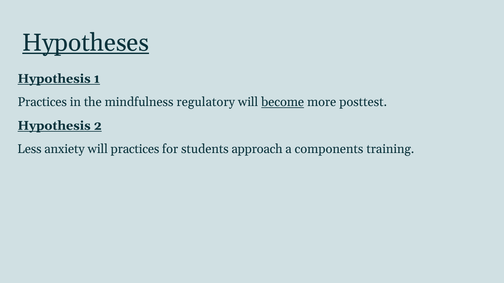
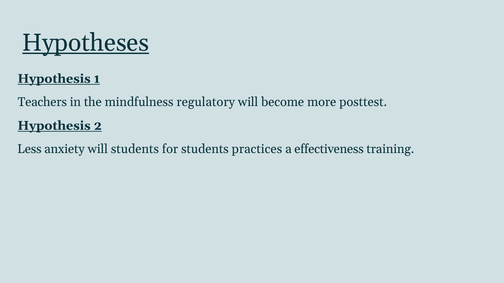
Practices: Practices -> Teachers (42, 102)
become underline: present -> none (283, 102)
will practices: practices -> students (135, 149)
approach: approach -> practices (257, 149)
components: components -> effectiveness (329, 149)
